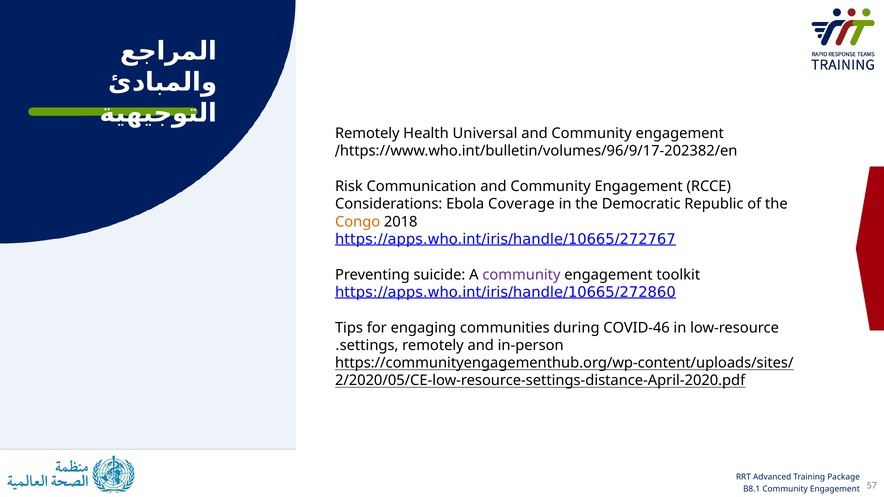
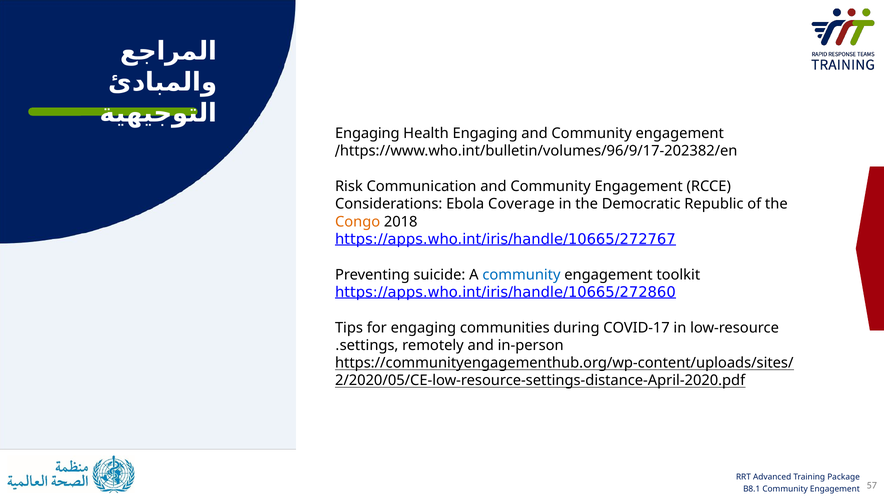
Remotely: Remotely -> Engaging (367, 133)
Health Universal: Universal -> Engaging (485, 133)
community colour: purple -> blue (521, 275)
COVID-46: COVID-46 -> COVID-17 (637, 328)
